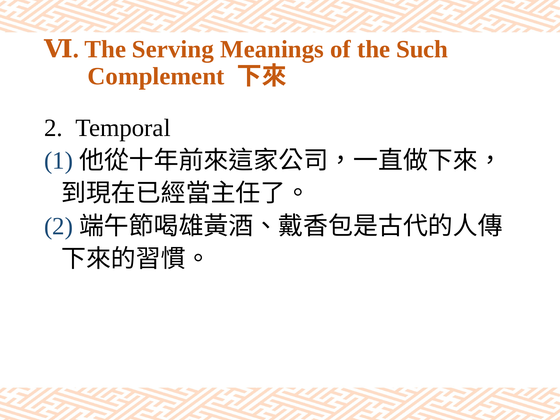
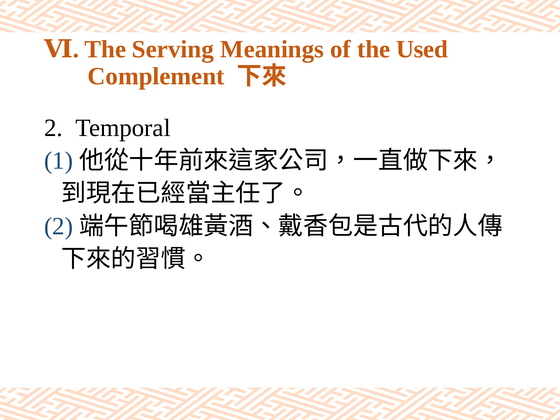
Such: Such -> Used (422, 49)
